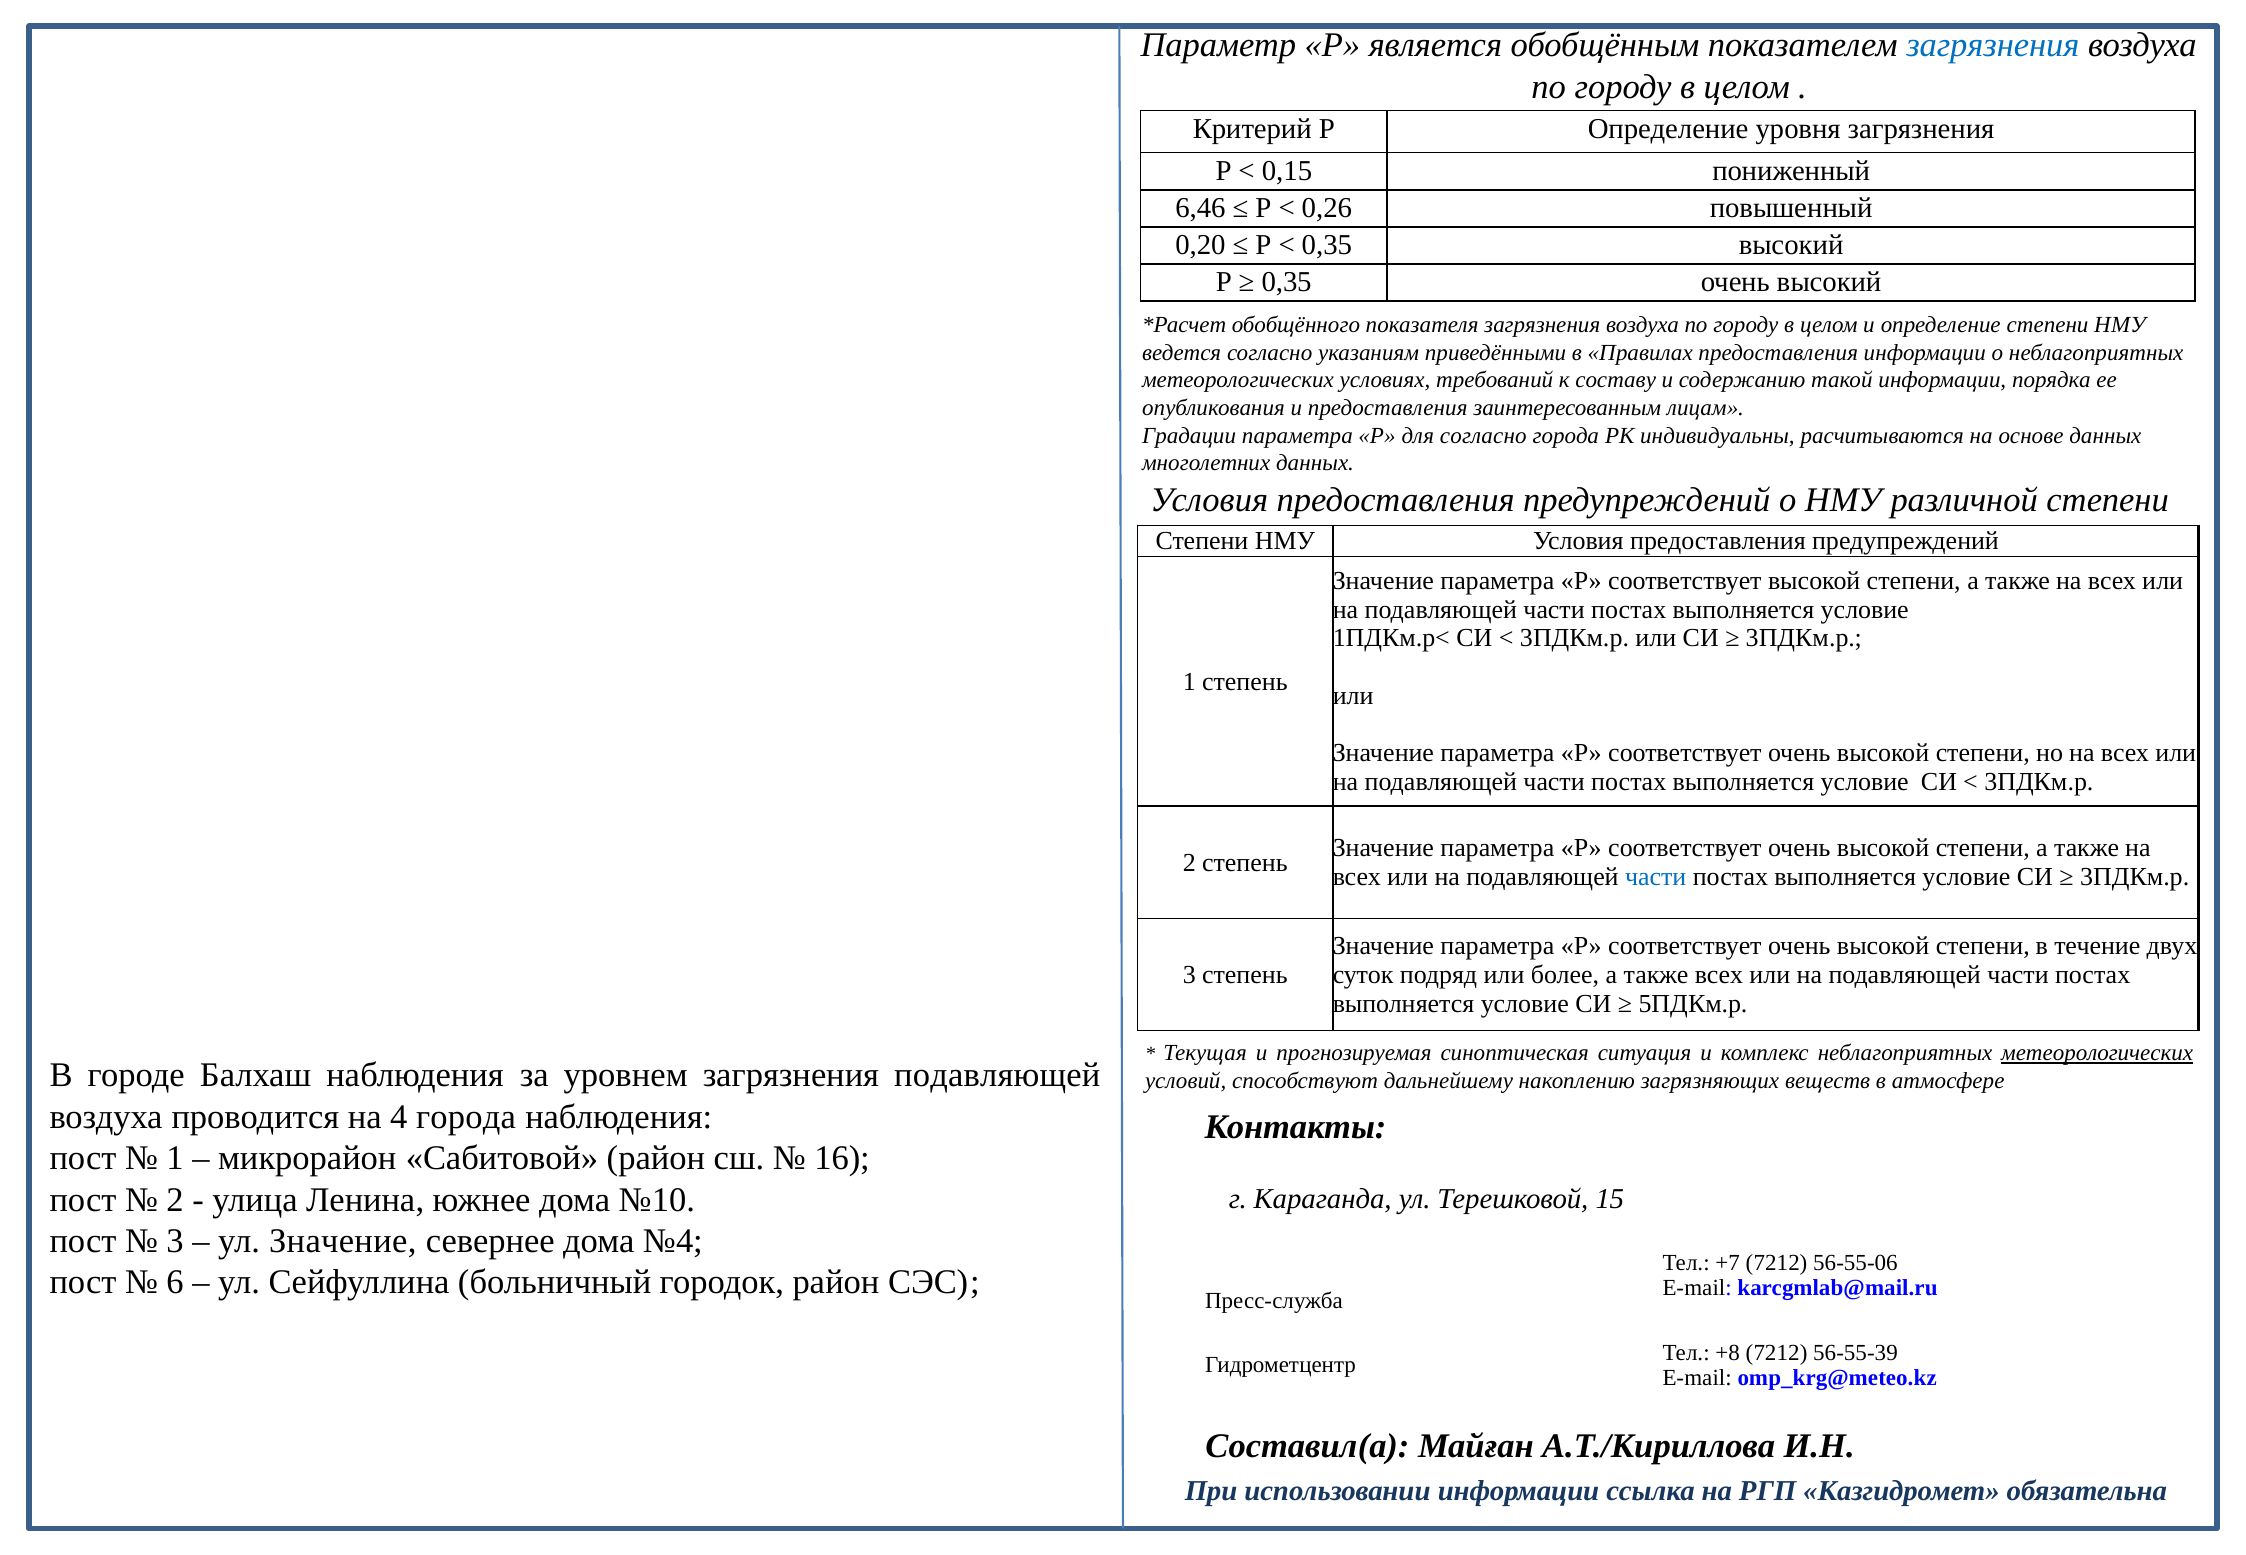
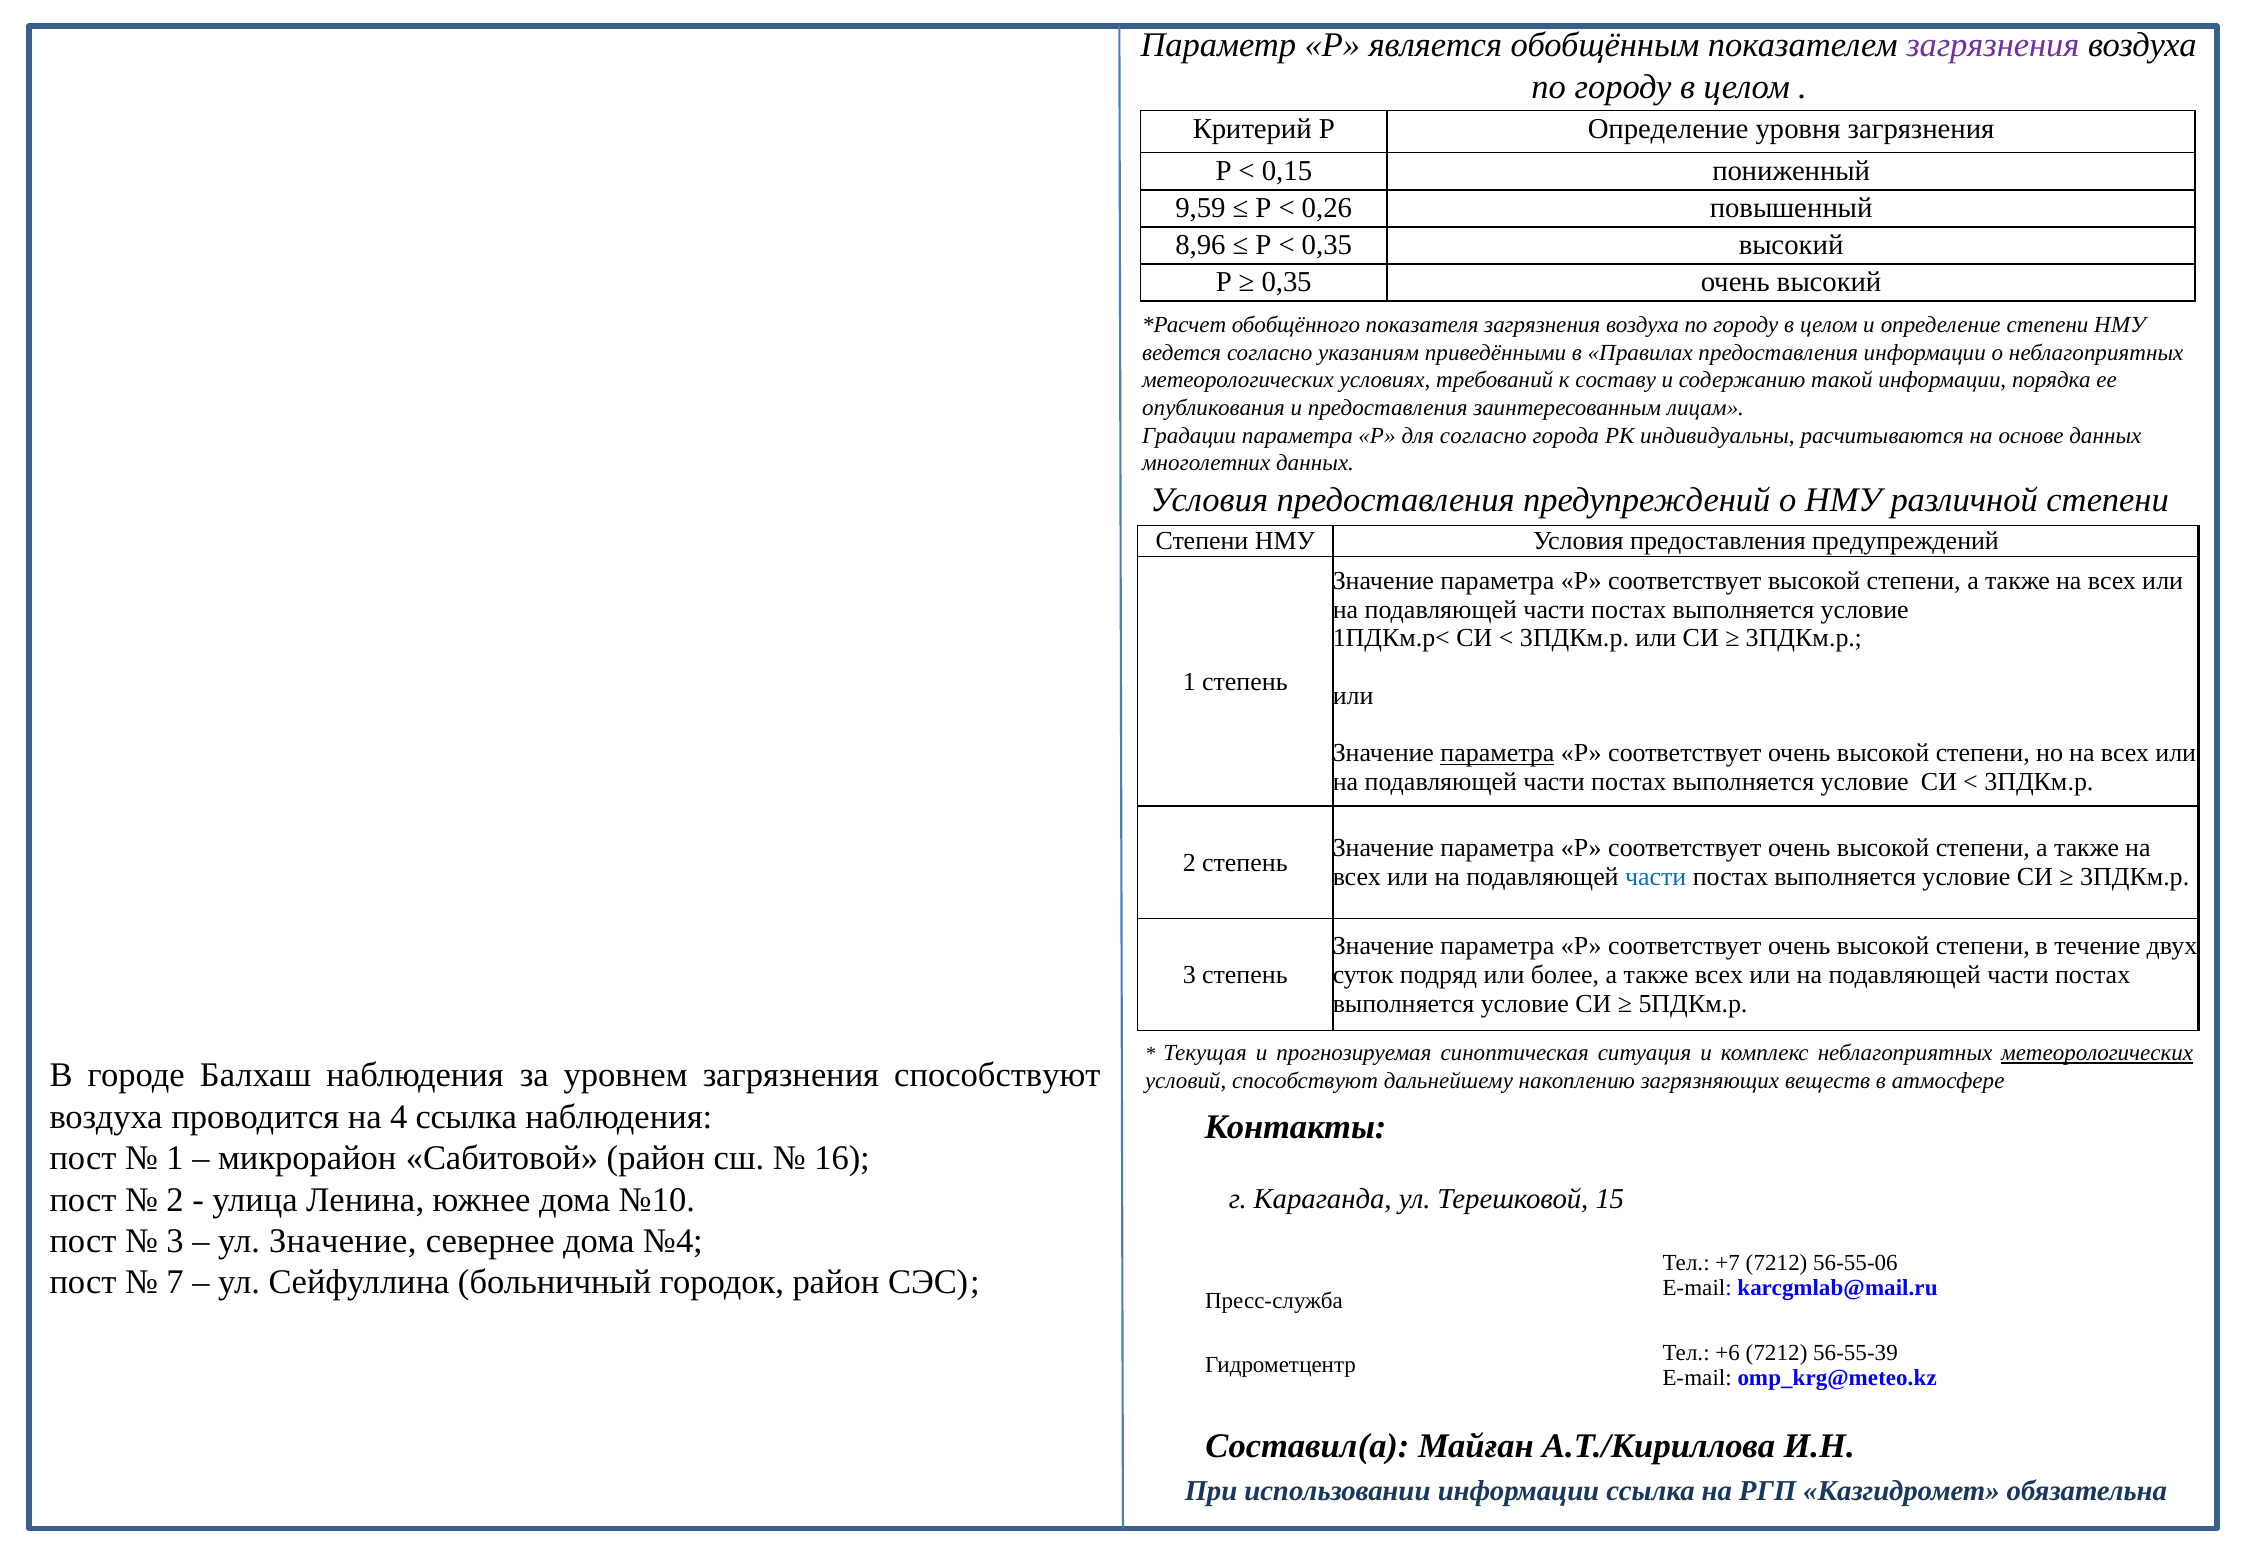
загрязнения colour: blue -> purple (1993, 45)
6,46: 6,46 -> 9,59 (1200, 208)
0,20: 0,20 -> 8,96 (1200, 245)
параметра underline: none -> present (1497, 753)
загрязнения подавляющей: подавляющей -> способствуют (997, 1075)
4 города: города -> ссылка (466, 1117)
6: 6 -> 7 (175, 1282)
+8: +8 -> +6 (1728, 1352)
